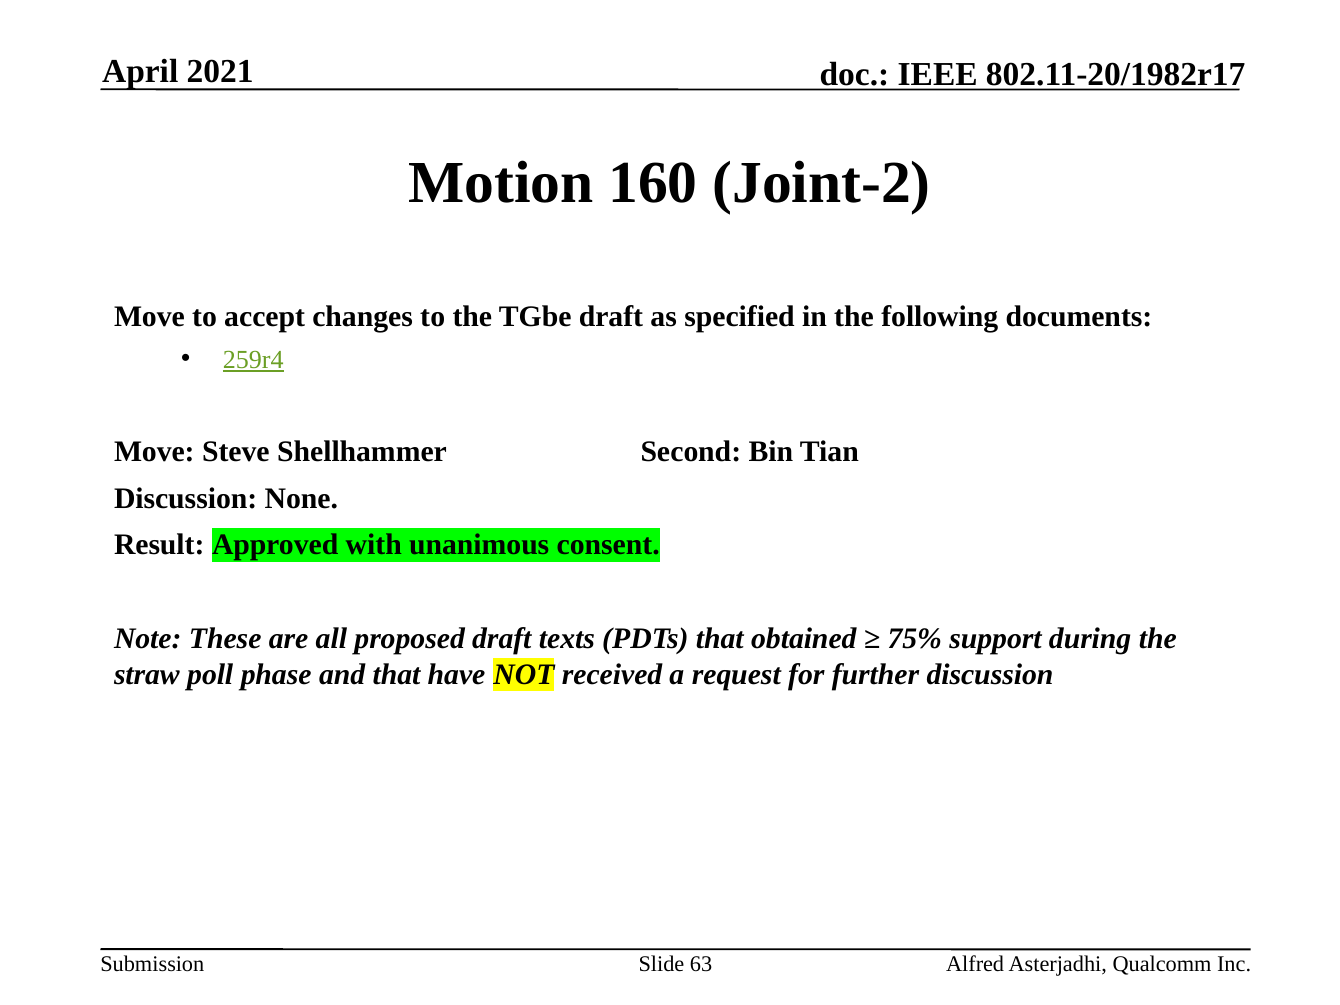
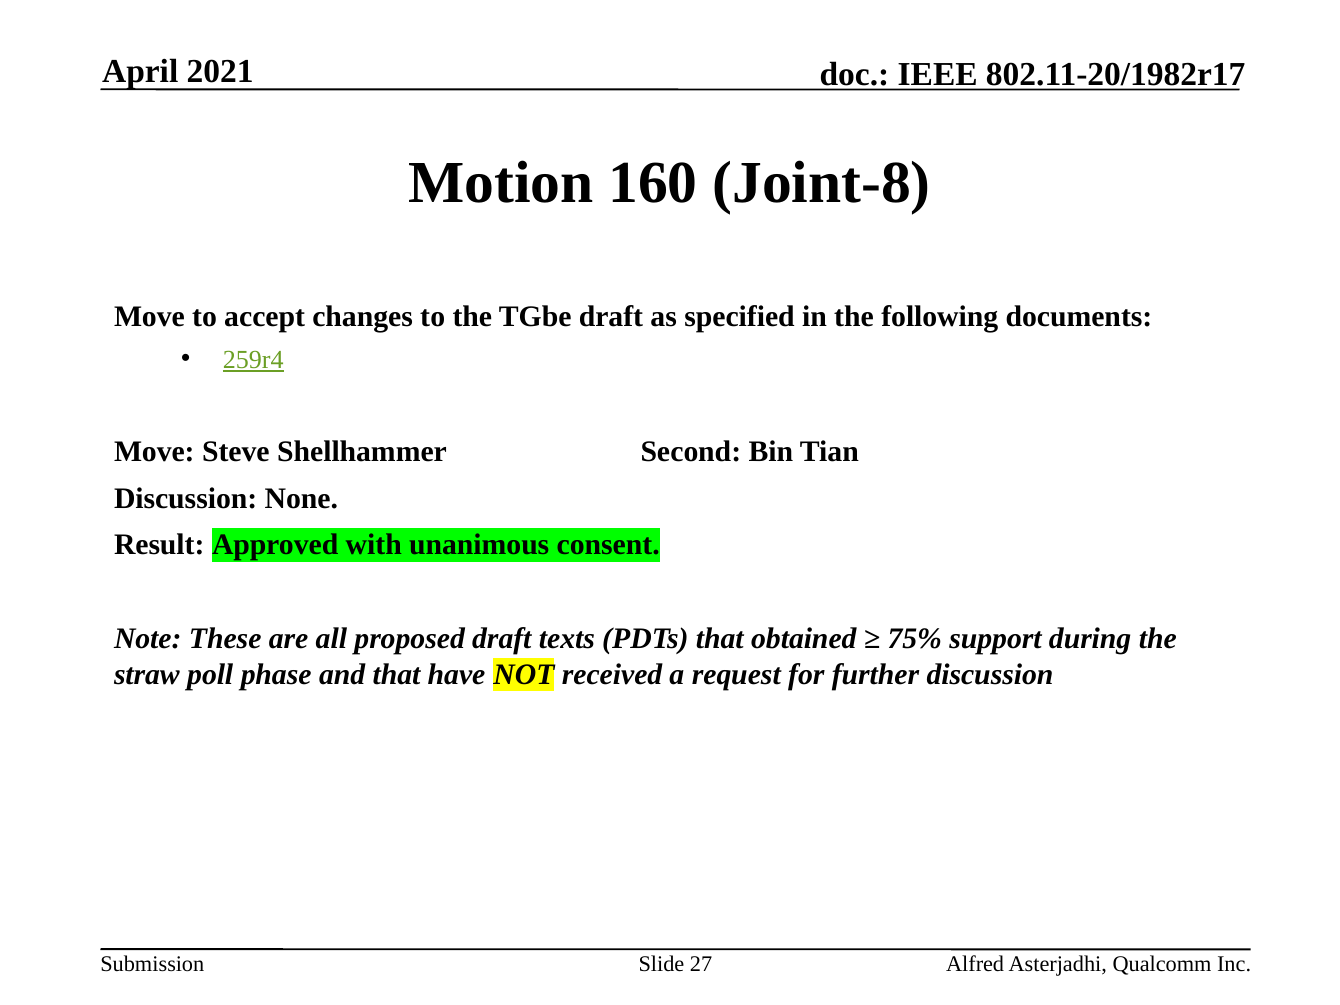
Joint-2: Joint-2 -> Joint-8 (822, 183)
63: 63 -> 27 (701, 964)
